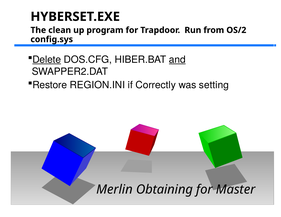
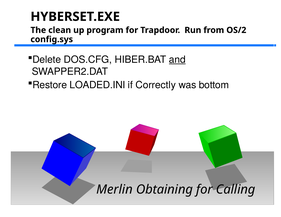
Delete underline: present -> none (47, 60)
REGION.INI: REGION.INI -> LOADED.INI (97, 85)
setting: setting -> bottom (214, 85)
Master: Master -> Calling (236, 190)
